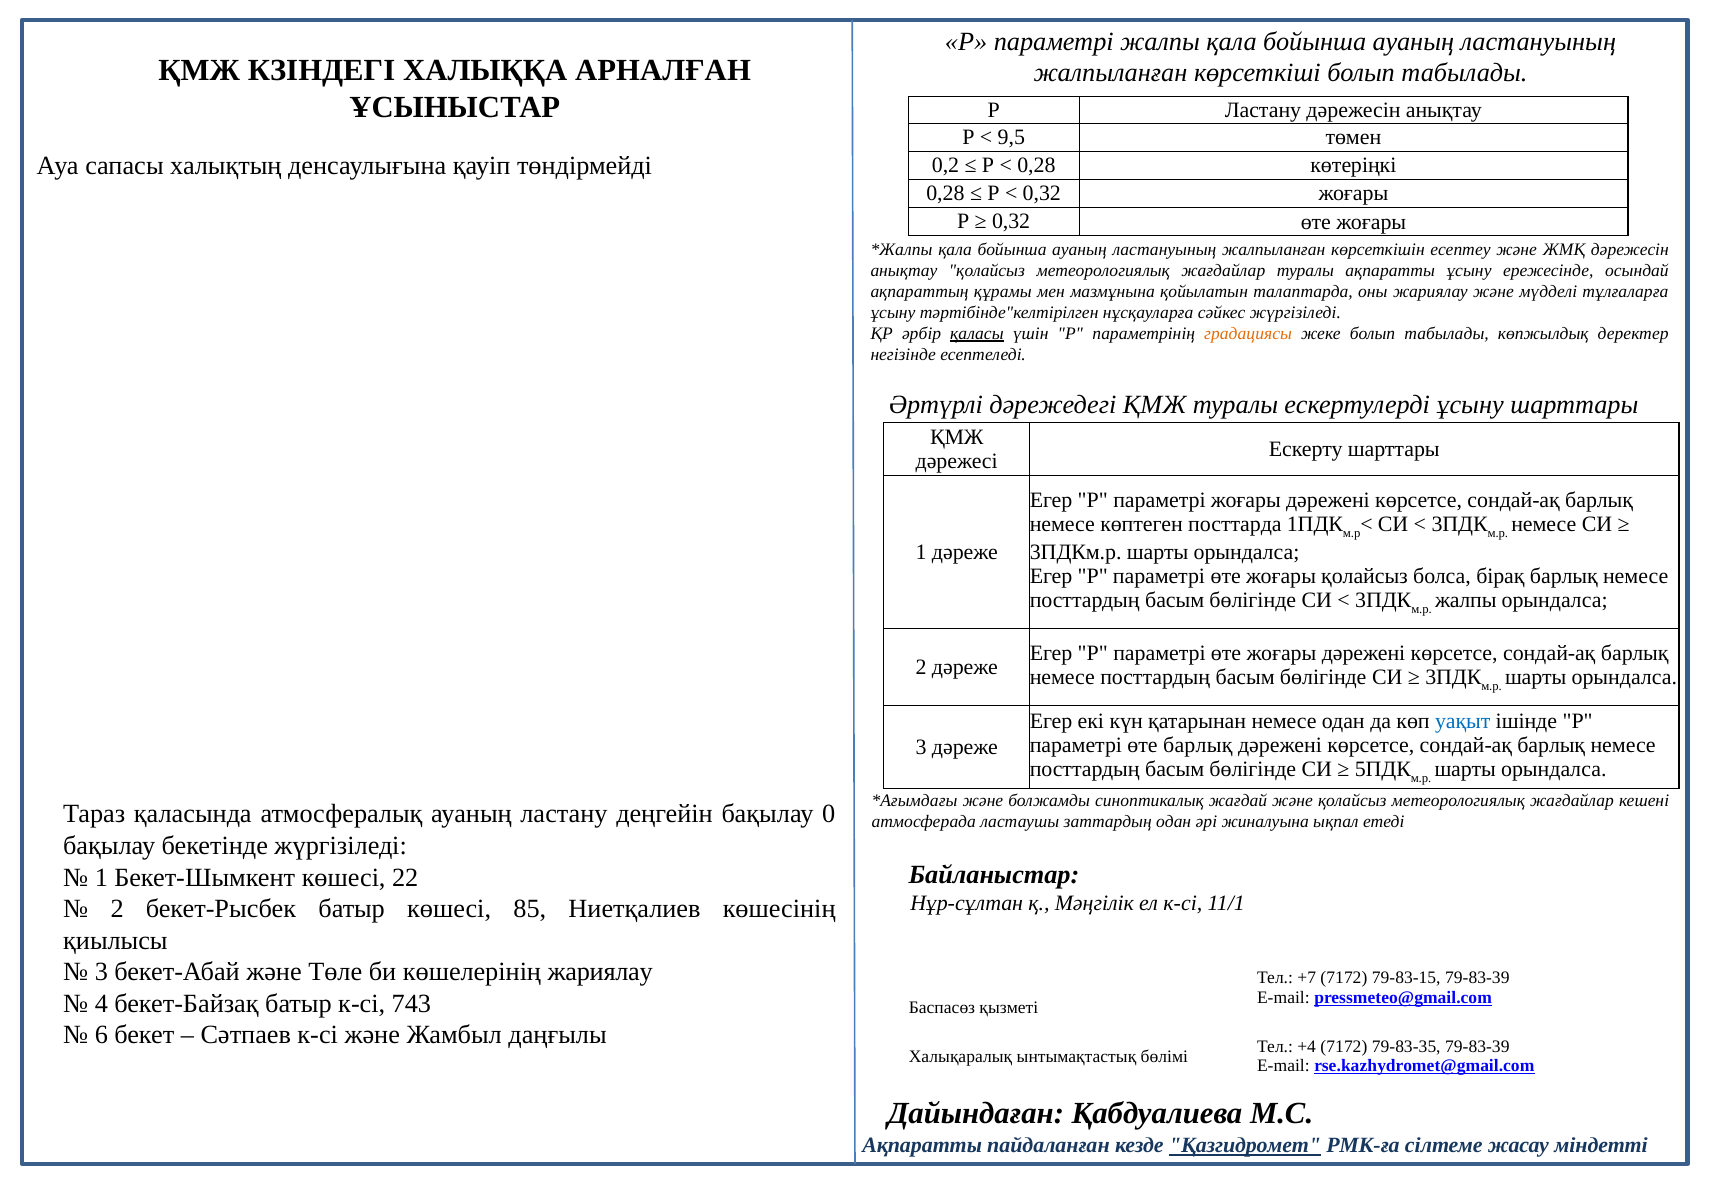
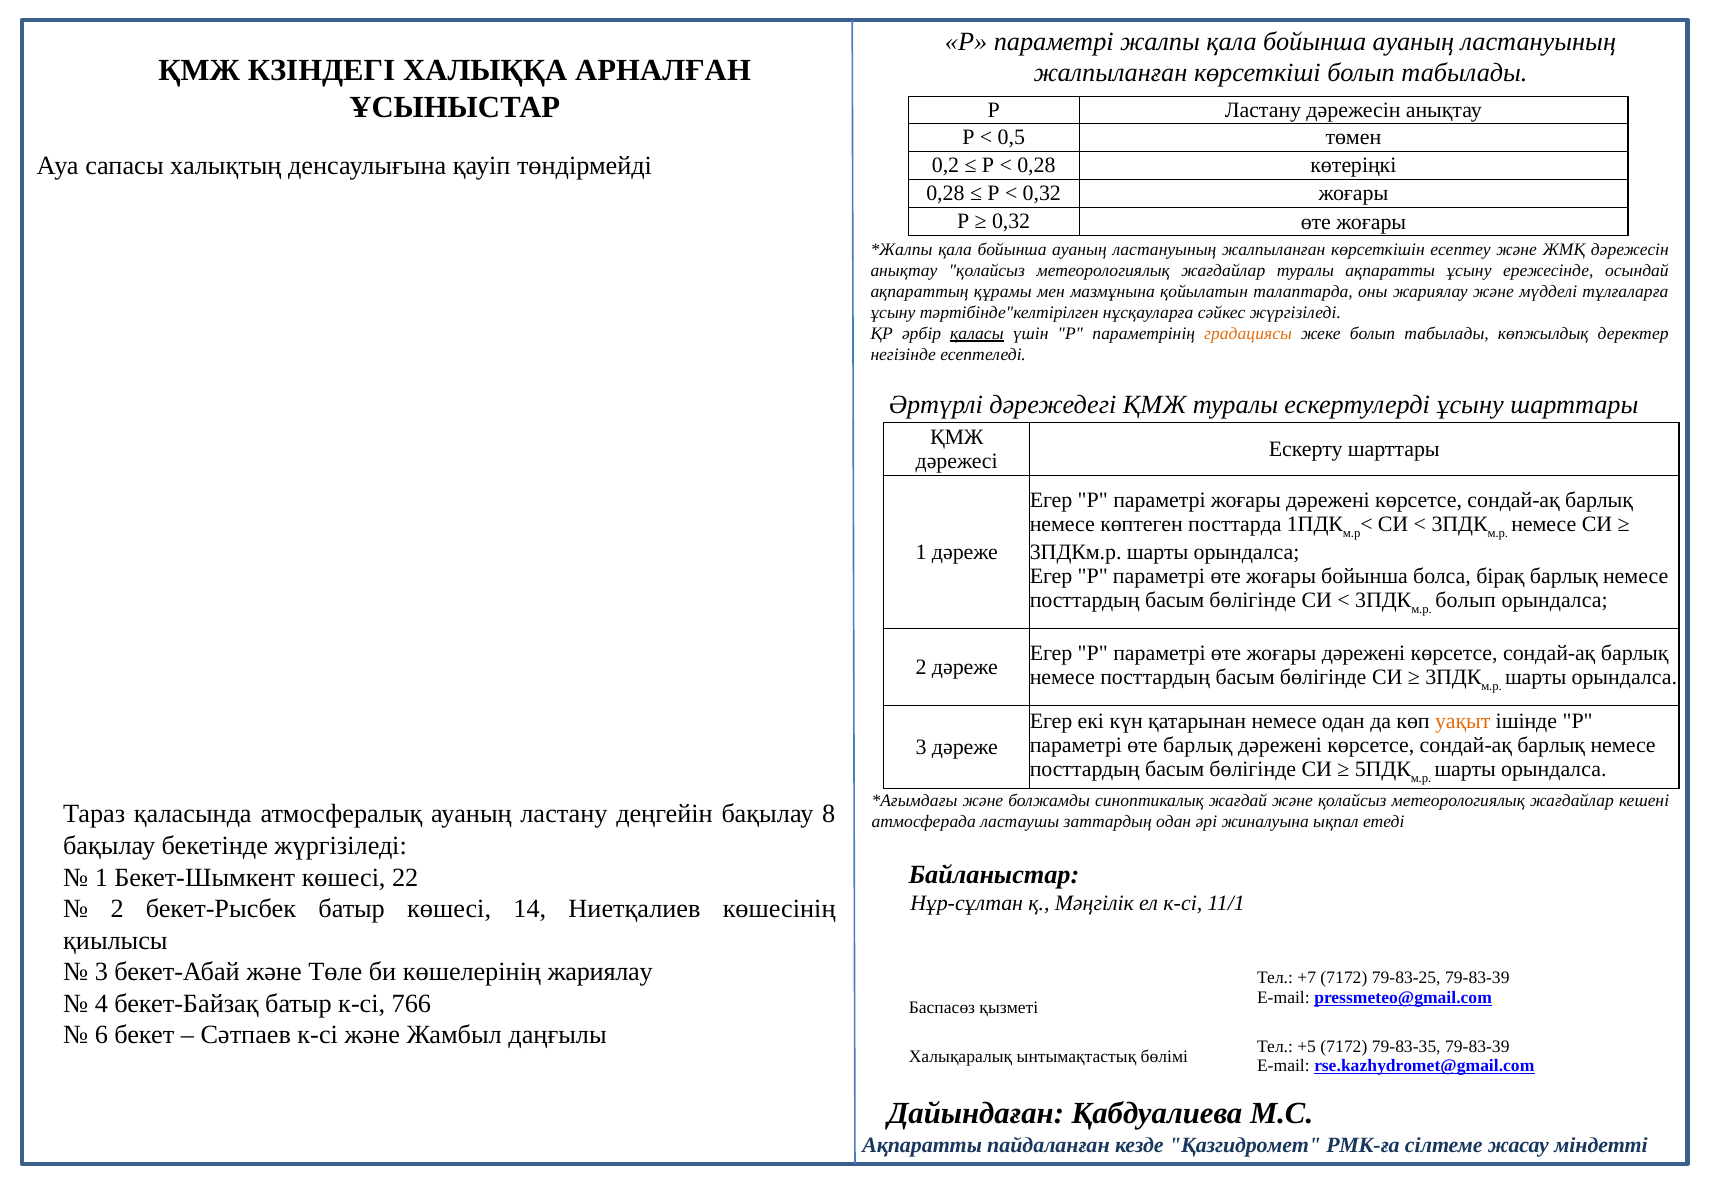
9,5: 9,5 -> 0,5 (1011, 137)
жоғары қолайсыз: қолайсыз -> бойынша (1365, 576)
жалпы: жалпы -> болып (1466, 601)
уақыт colour: blue -> orange (1463, 721)
0: 0 -> 8 (829, 814)
85: 85 -> 14 (530, 909)
79-83-15: 79-83-15 -> 79-83-25 (1406, 978)
743: 743 -> 766 (411, 1004)
+4: +4 -> +5 (1307, 1046)
Қазгидромет underline: present -> none (1245, 1145)
